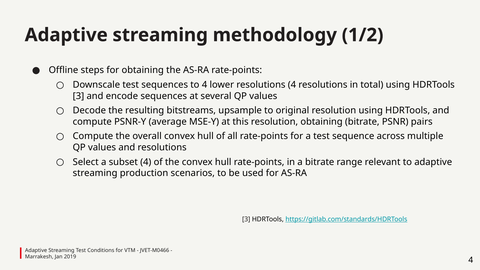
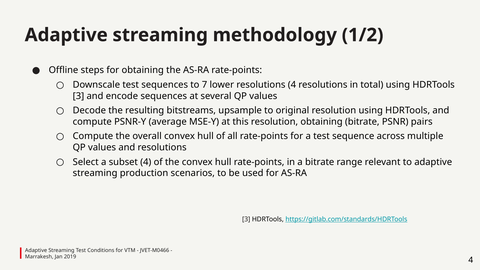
to 4: 4 -> 7 (205, 85)
